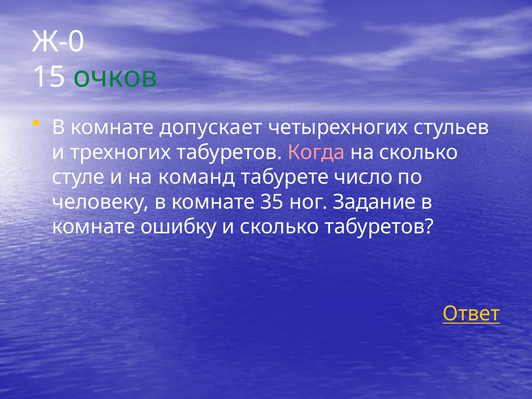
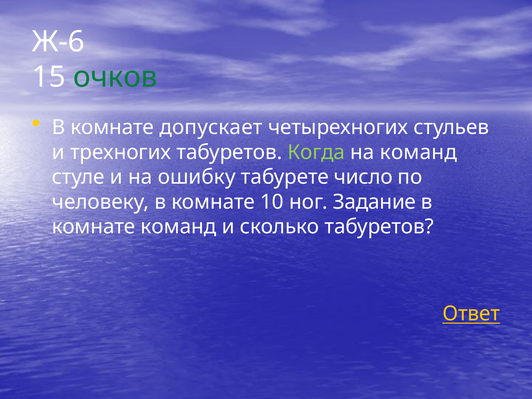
Ж-0: Ж-0 -> Ж-6 (58, 42)
Когда colour: pink -> light green (316, 152)
на сколько: сколько -> команд (418, 152)
команд: команд -> ошибку (197, 177)
35: 35 -> 10 (272, 202)
комнате ошибку: ошибку -> команд (179, 227)
